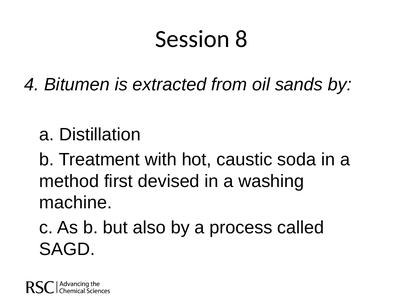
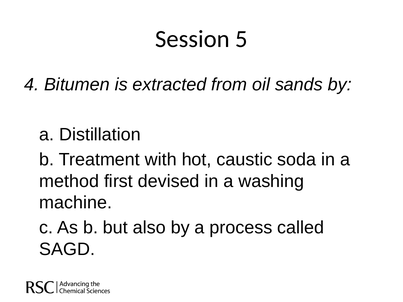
8: 8 -> 5 (241, 39)
